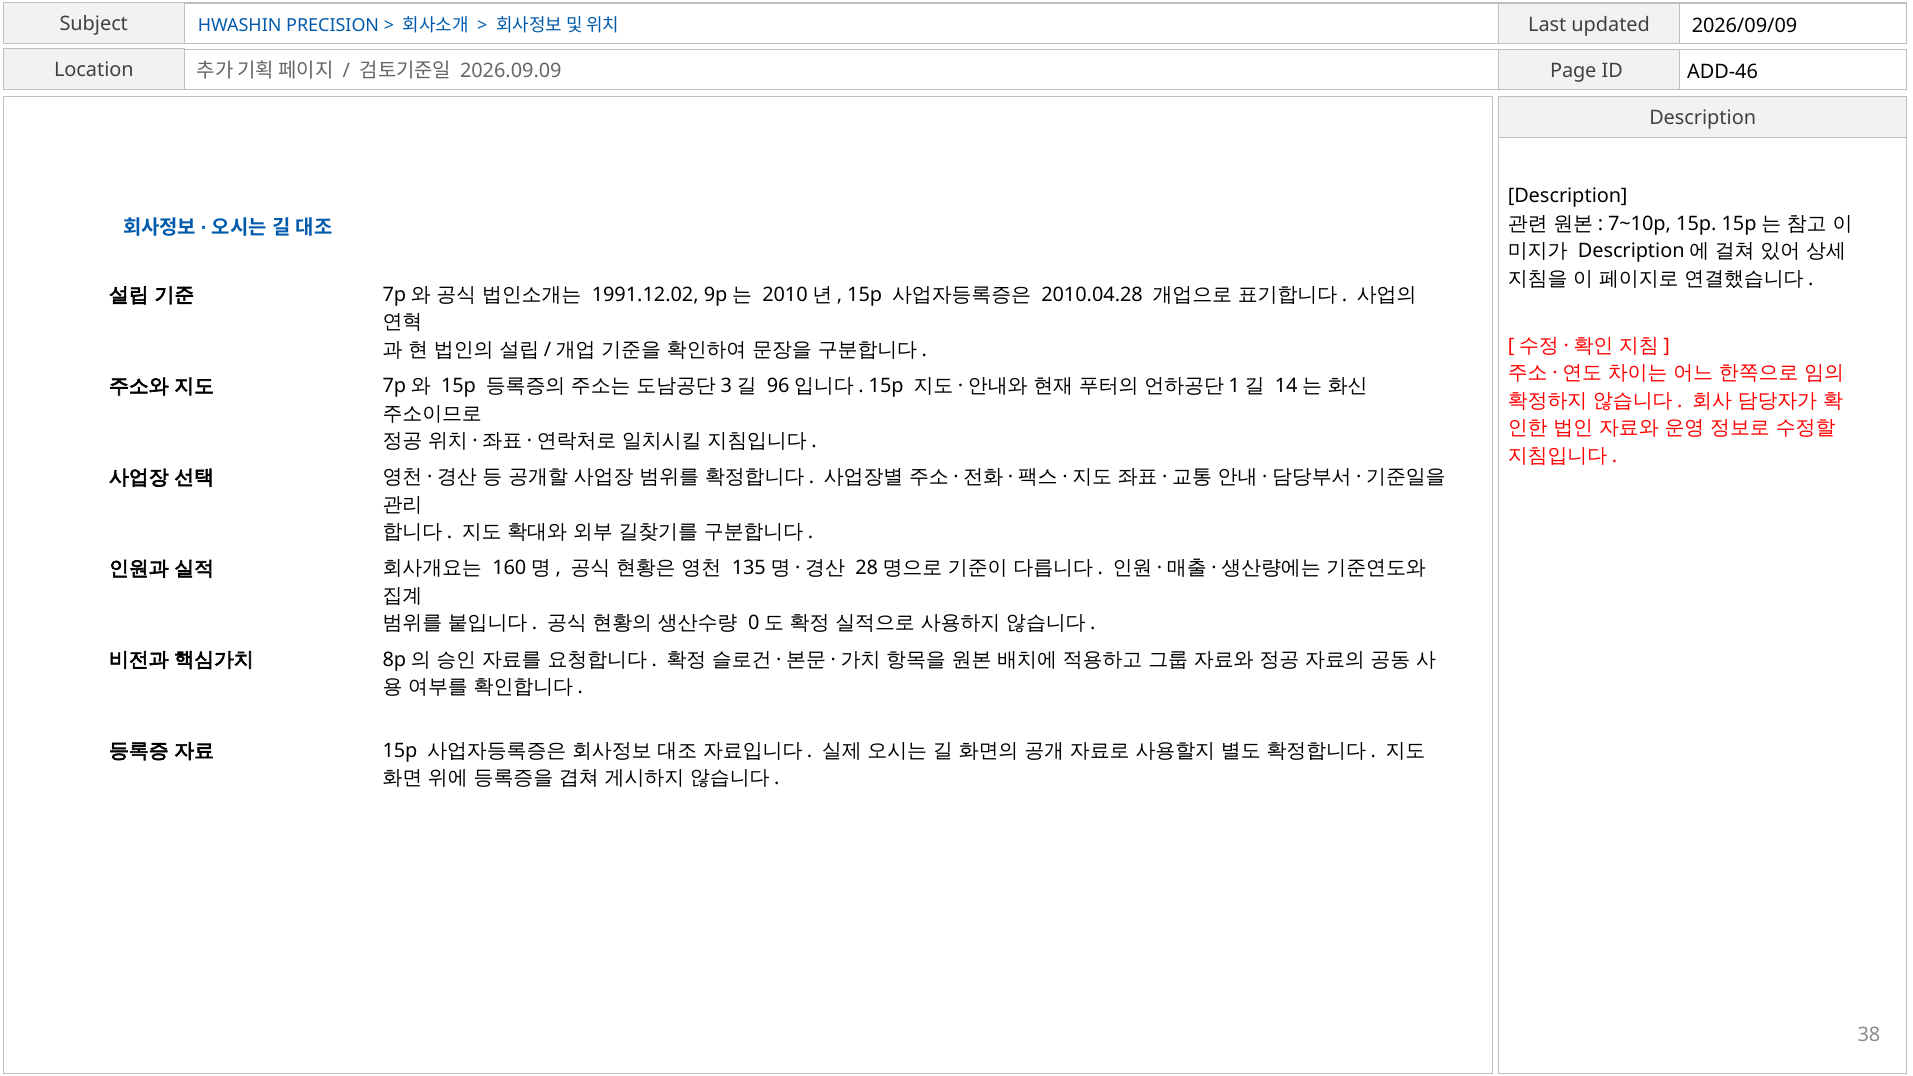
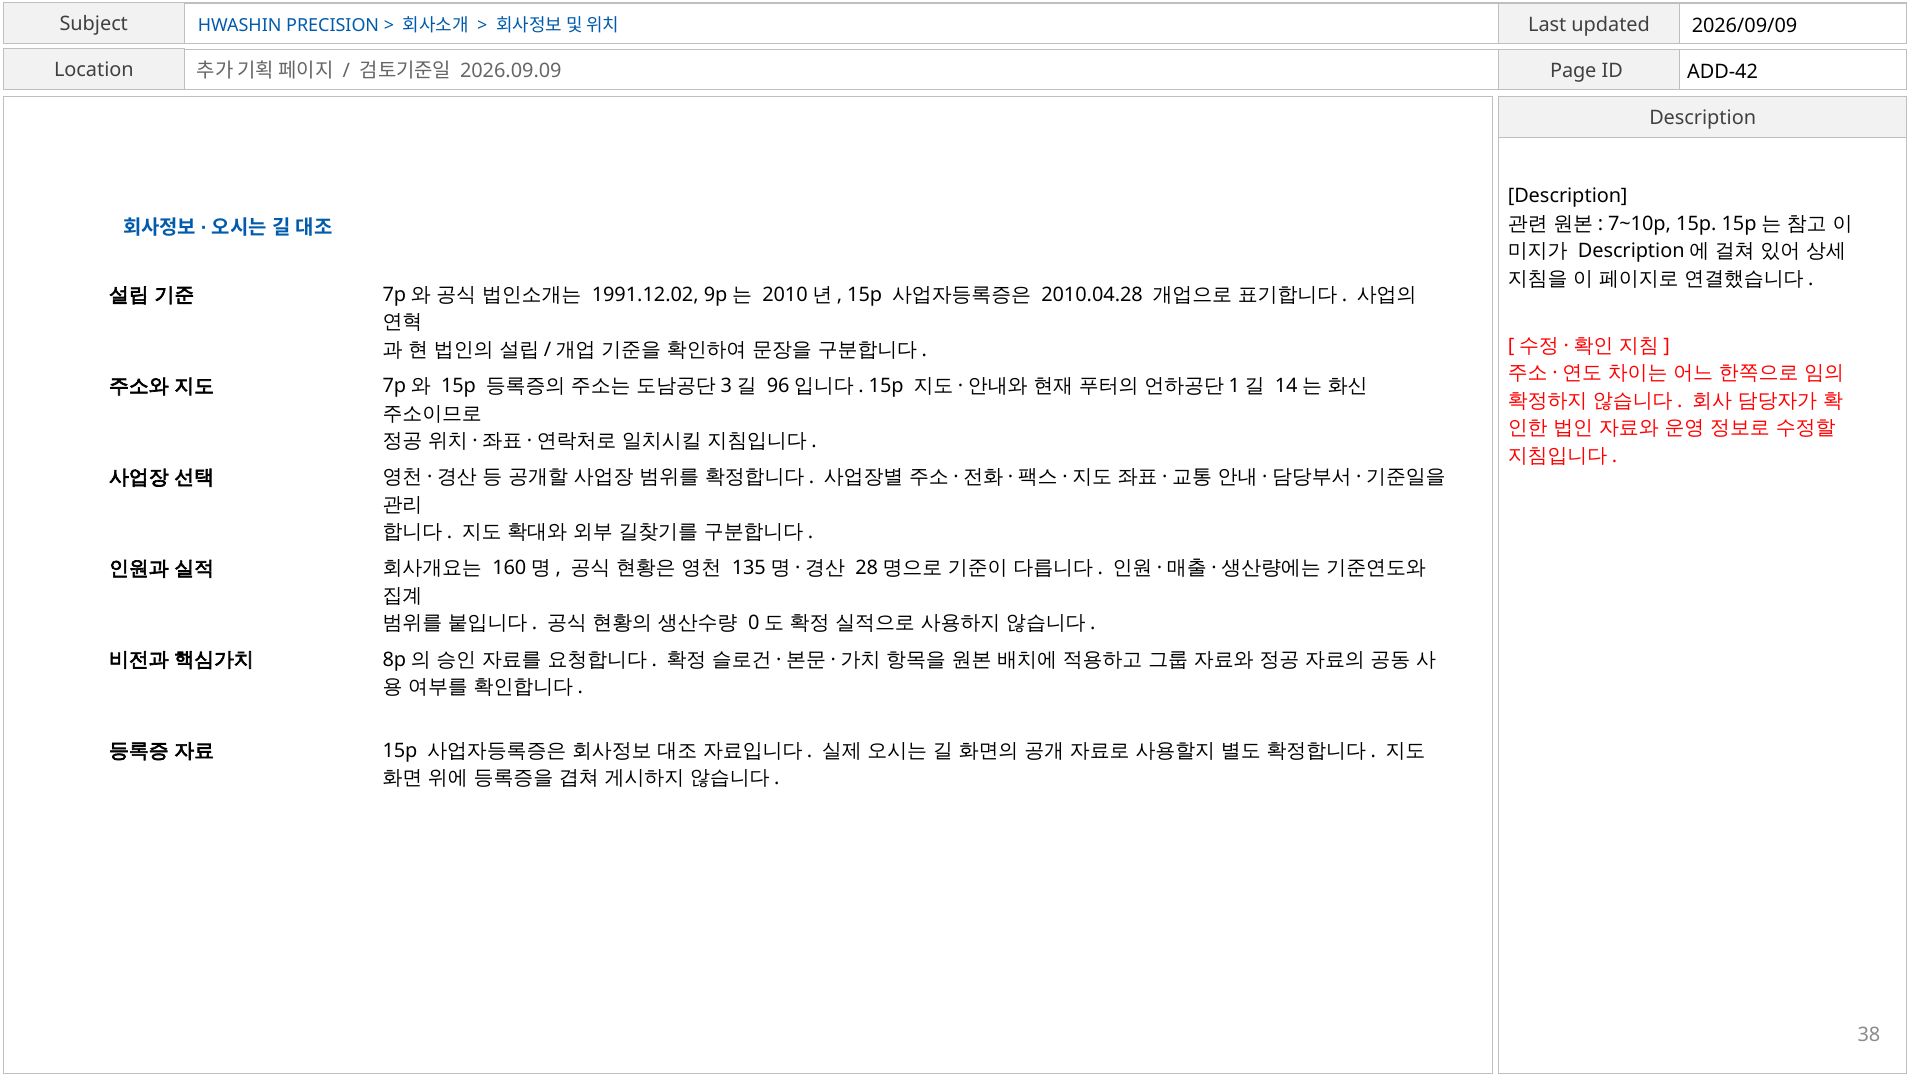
ADD-46: ADD-46 -> ADD-42 (1723, 72)
